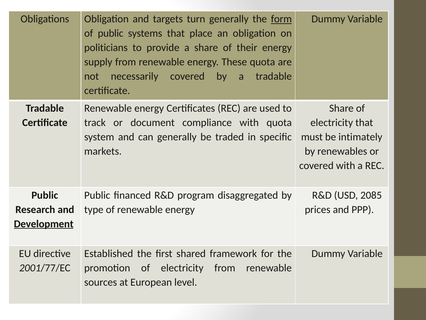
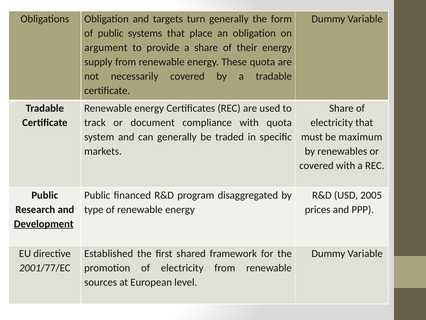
form underline: present -> none (281, 19)
politicians: politicians -> argument (106, 48)
intimately: intimately -> maximum (360, 137)
2085: 2085 -> 2005 (371, 195)
